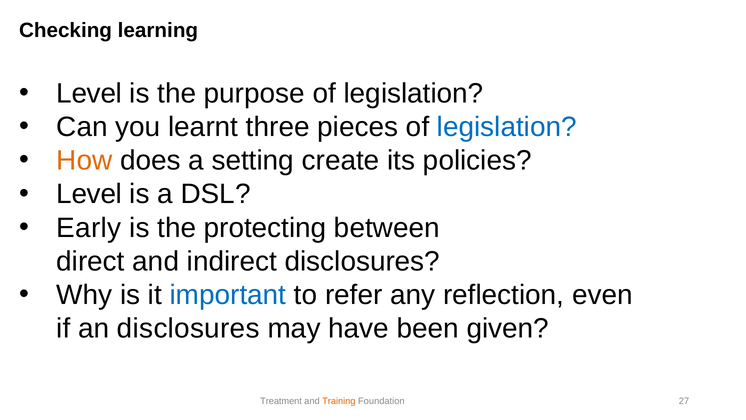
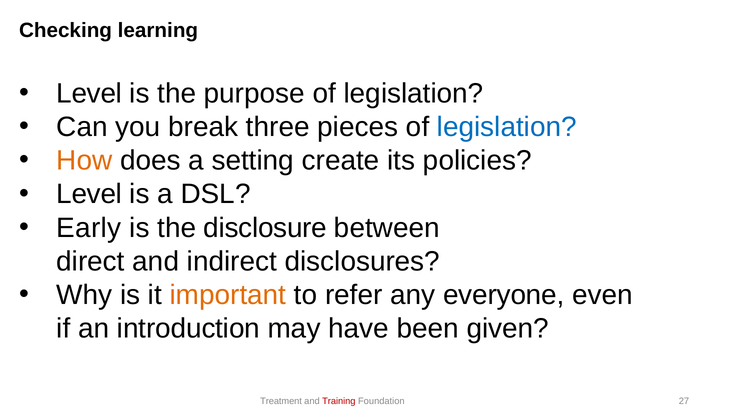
learnt: learnt -> break (203, 127)
protecting: protecting -> disclosure (265, 228)
important colour: blue -> orange (228, 295)
reflection: reflection -> everyone (504, 295)
an disclosures: disclosures -> introduction (188, 328)
Training colour: orange -> red (339, 401)
